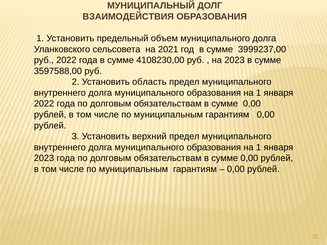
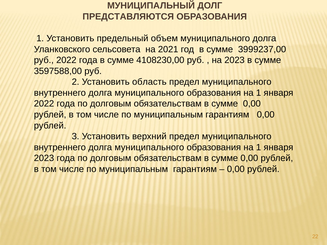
ВЗАИМОДЕЙСТВИЯ: ВЗАИМОДЕЙСТВИЯ -> ПРЕДСТАВЛЯЮТСЯ (128, 17)
